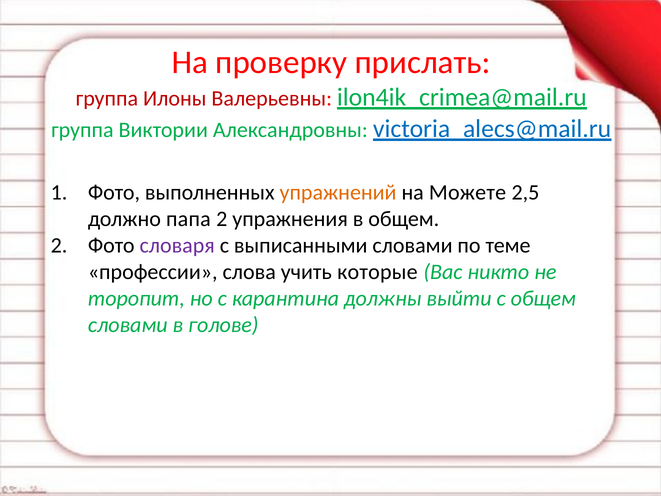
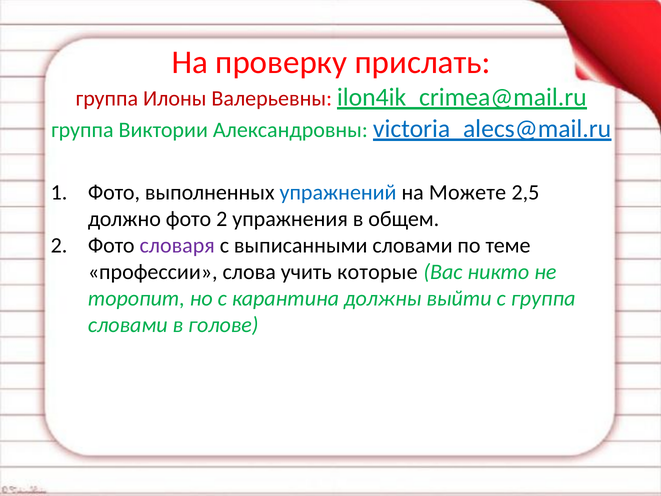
упражнений colour: orange -> blue (338, 192)
должно папа: папа -> фото (189, 219)
с общем: общем -> группа (543, 298)
